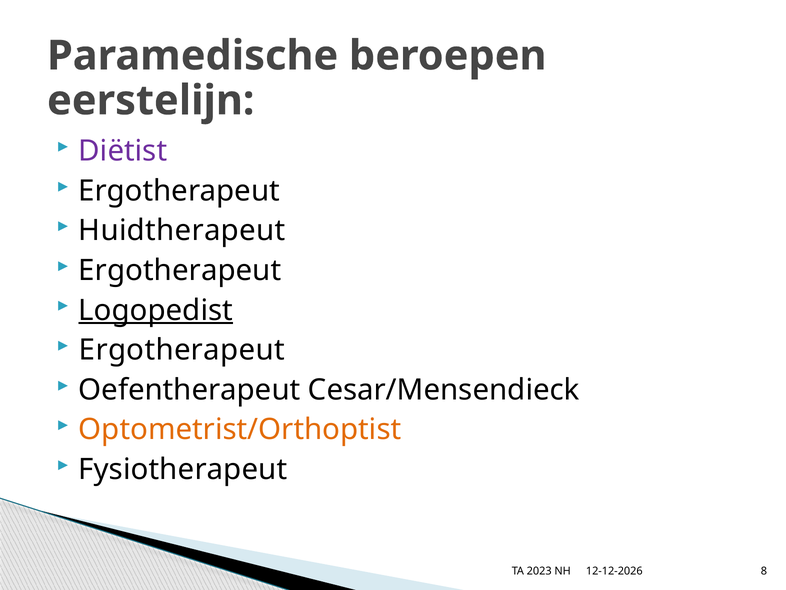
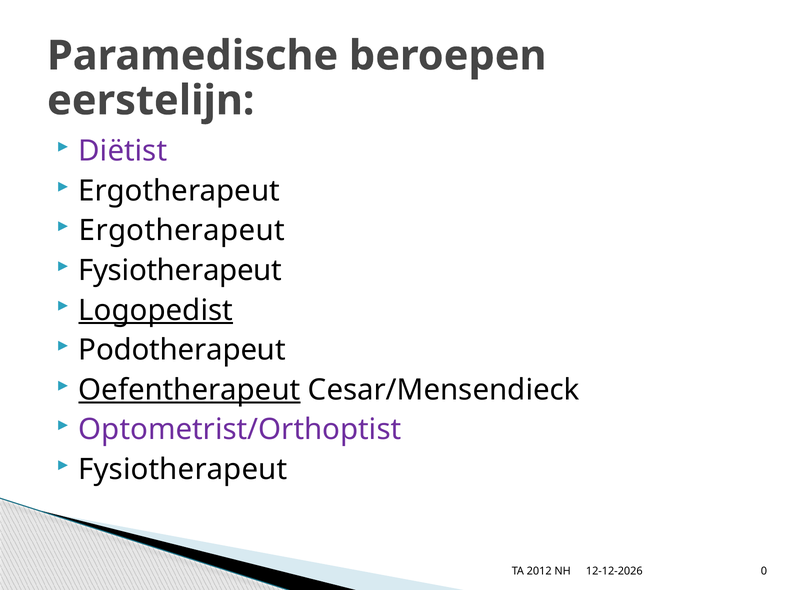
Huidtherapeut: Huidtherapeut -> Ergotherapeut (182, 230)
Ergotherapeut: Ergotherapeut -> Fysiotherapeut (180, 270)
Ergotherapeut: Ergotherapeut -> Podotherapeut (182, 350)
Oefentherapeut underline: none -> present (189, 390)
Optometrist/Orthoptist colour: orange -> purple (240, 429)
2023: 2023 -> 2012 (539, 571)
8: 8 -> 0 (764, 571)
